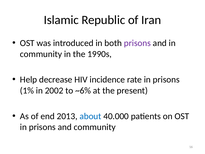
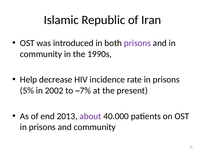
1%: 1% -> 5% (27, 90)
~6%: ~6% -> ~7% (83, 90)
about colour: blue -> purple (90, 116)
